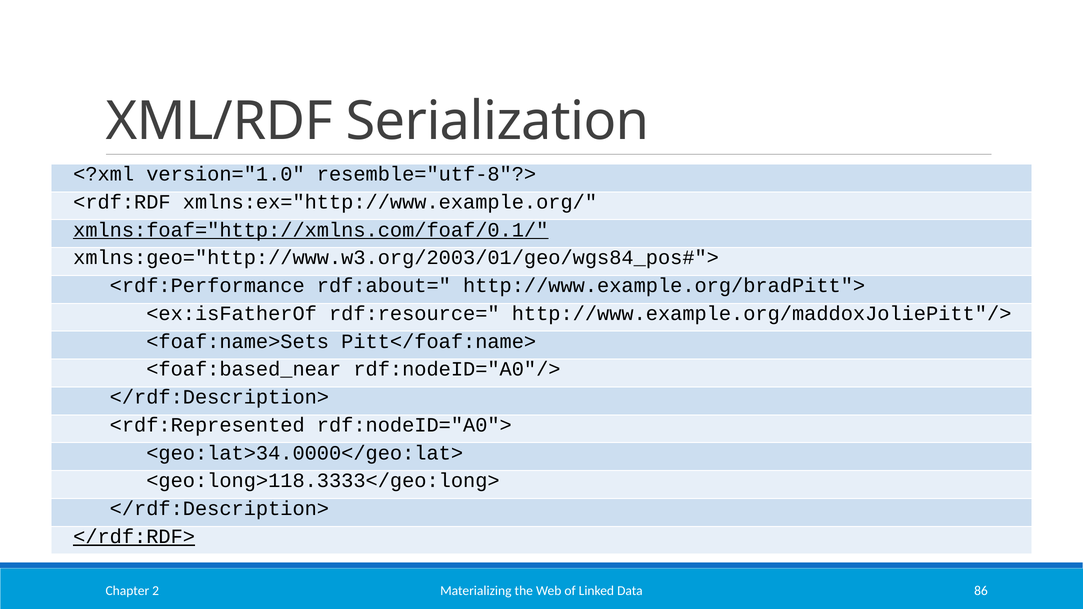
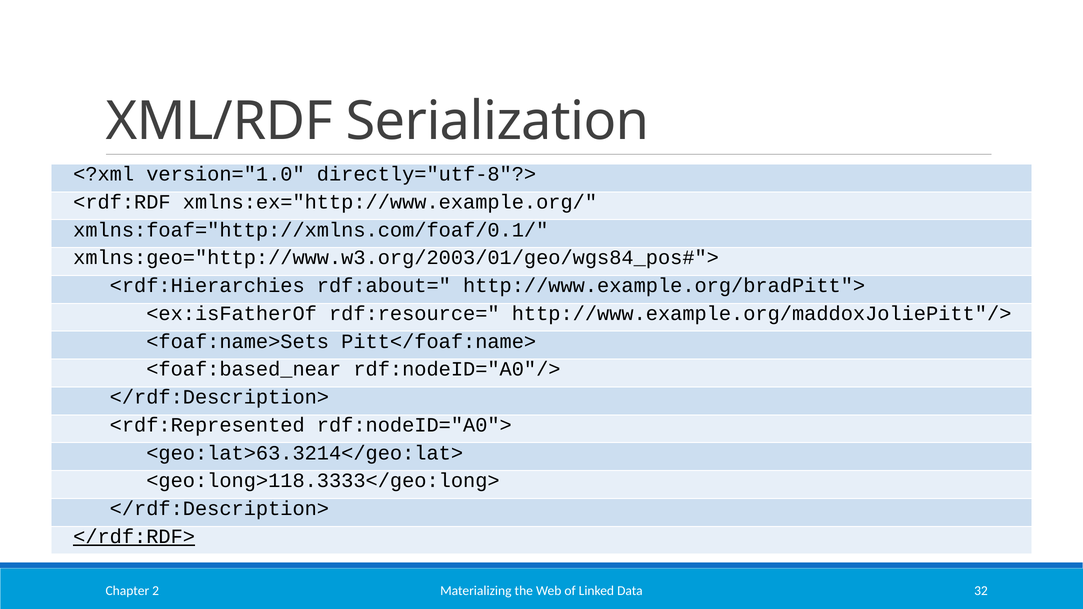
resemble="utf-8"?>: resemble="utf-8"?> -> directly="utf-8"?> (427, 174)
xmlns:foaf="http://xmlns.com/foaf/0.1/ underline: present -> none (311, 230)
<rdf:Performance: <rdf:Performance -> <rdf:Hierarchies (207, 286)
<geo:lat>34.0000</geo:lat>: <geo:lat>34.0000</geo:lat> -> <geo:lat>63.3214</geo:lat> (305, 453)
86: 86 -> 32 (981, 591)
